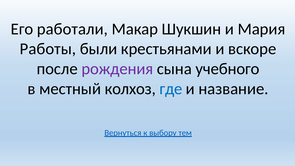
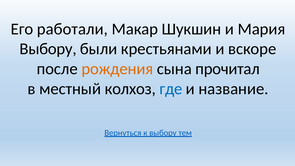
Работы: Работы -> Выбору (48, 49)
рождения colour: purple -> orange (117, 69)
учебного: учебного -> прочитал (228, 69)
